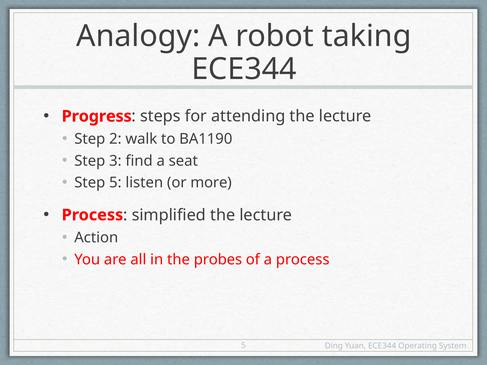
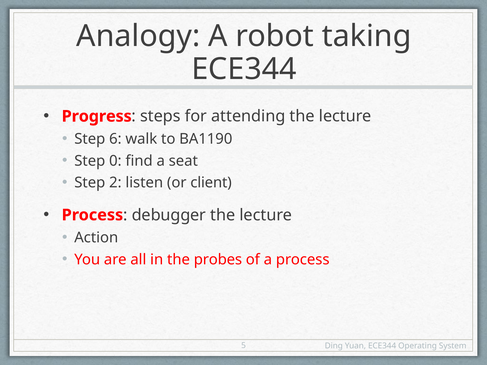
2: 2 -> 6 (115, 139)
3: 3 -> 0 (115, 161)
Step 5: 5 -> 2 (115, 183)
more: more -> client (211, 183)
simplified: simplified -> debugger (169, 215)
